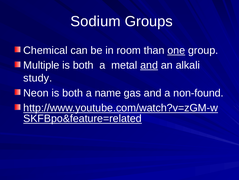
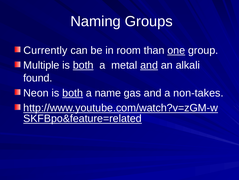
Sodium: Sodium -> Naming (96, 21)
Chemical: Chemical -> Currently (45, 50)
both underline: none -> present (83, 65)
study: study -> found (38, 78)
both underline: none -> present (73, 93)
non-found: non-found -> non-takes (198, 93)
